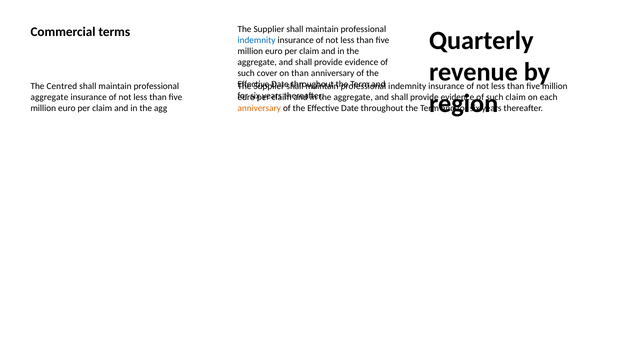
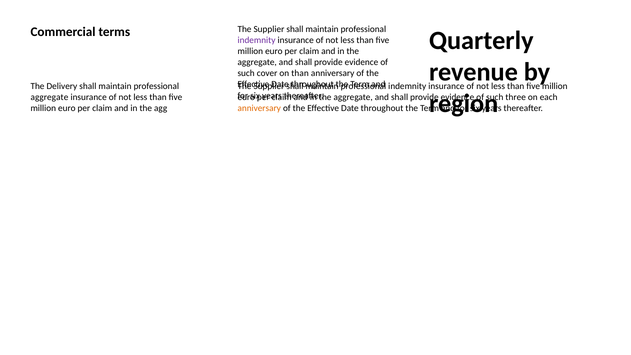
indemnity colour: blue -> purple (257, 40)
Centred: Centred -> Delivery (62, 86)
claim: claim -> three (516, 97)
